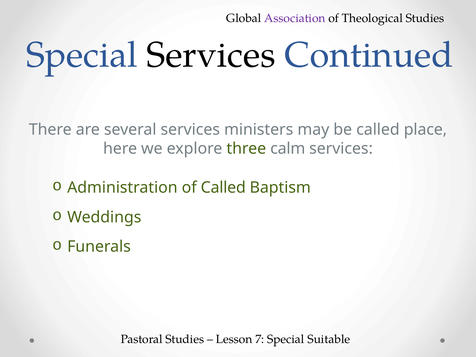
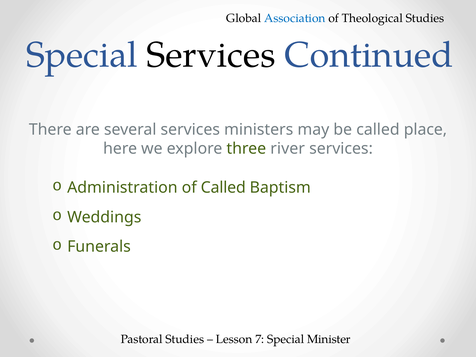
Association colour: purple -> blue (295, 18)
calm: calm -> river (288, 149)
Suitable: Suitable -> Minister (329, 339)
